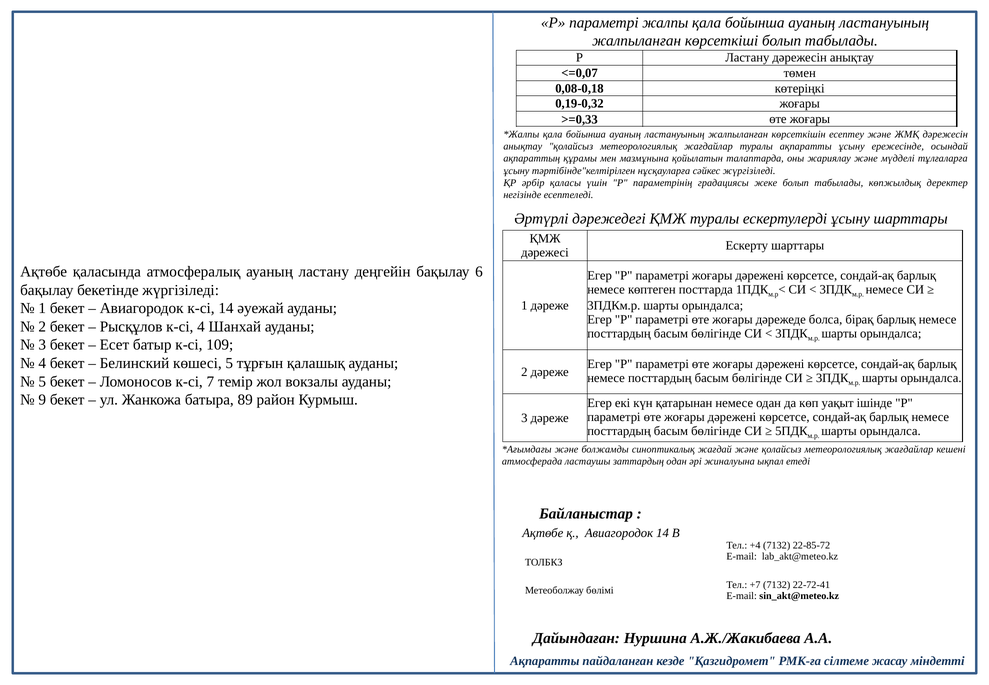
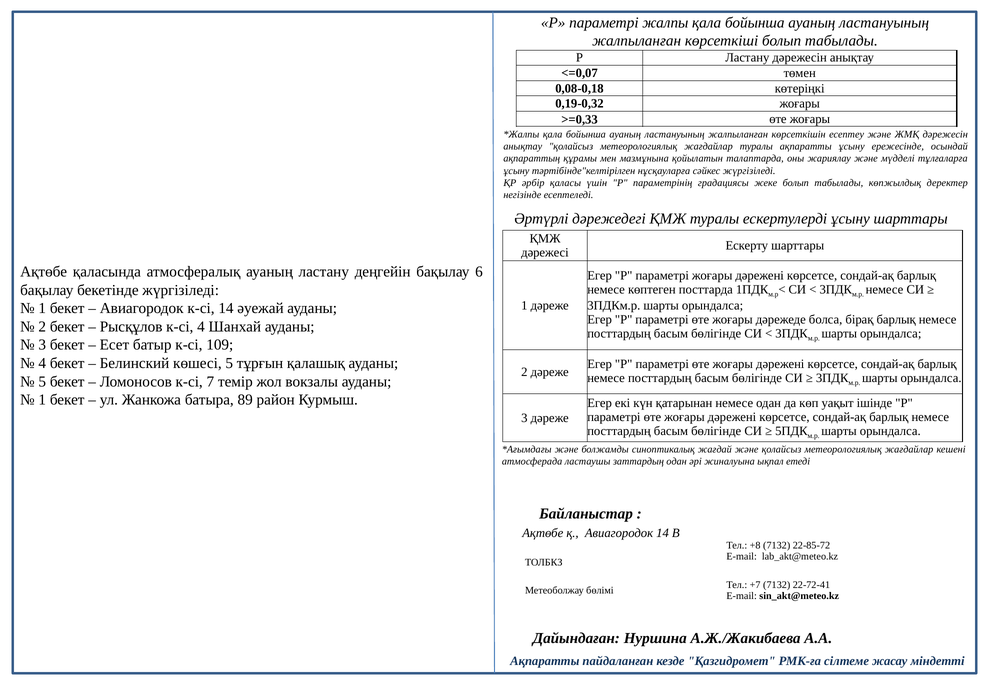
9: 9 -> 1 (42, 400)
+4: +4 -> +8 (755, 545)
